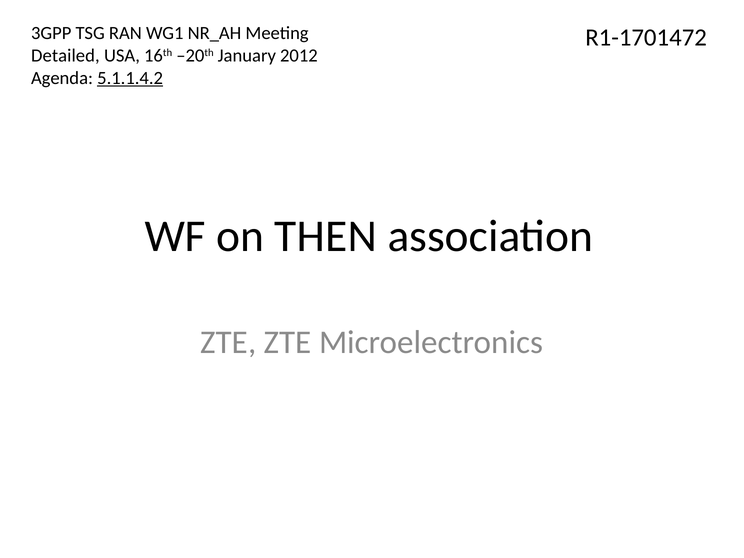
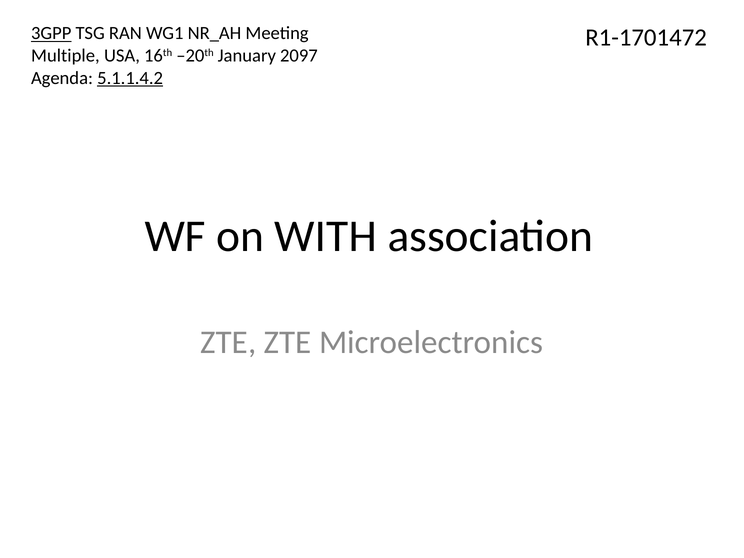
3GPP underline: none -> present (51, 33)
Detailed: Detailed -> Multiple (65, 56)
2012: 2012 -> 2097 (299, 56)
THEN: THEN -> WITH (326, 236)
